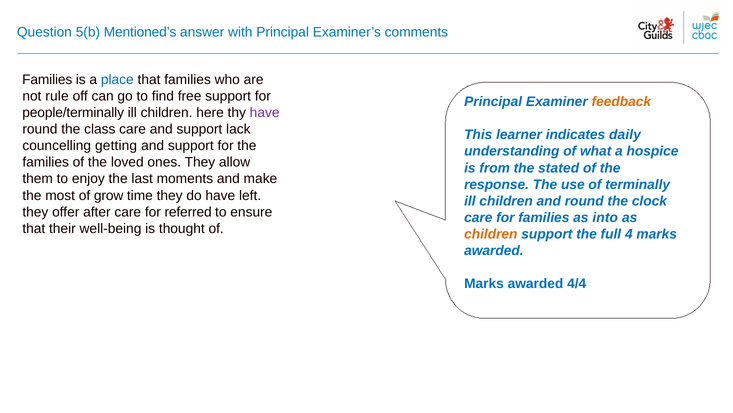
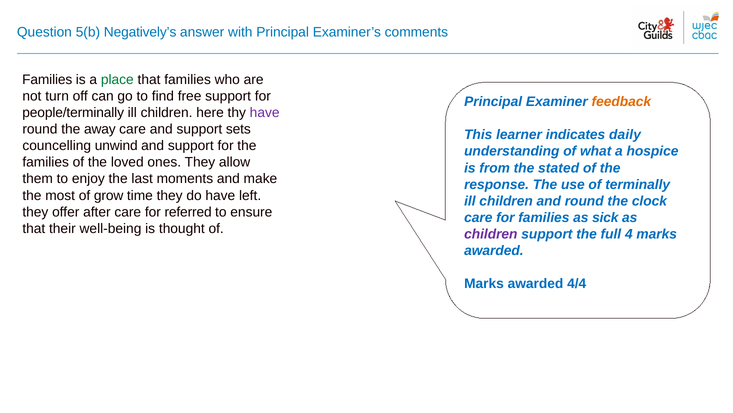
Mentioned’s: Mentioned’s -> Negatively’s (140, 32)
place colour: blue -> green (117, 80)
rule: rule -> turn (57, 96)
class: class -> away (100, 129)
lack: lack -> sets (238, 129)
getting: getting -> unwind (116, 146)
into: into -> sick (605, 217)
children colour: orange -> purple (491, 234)
